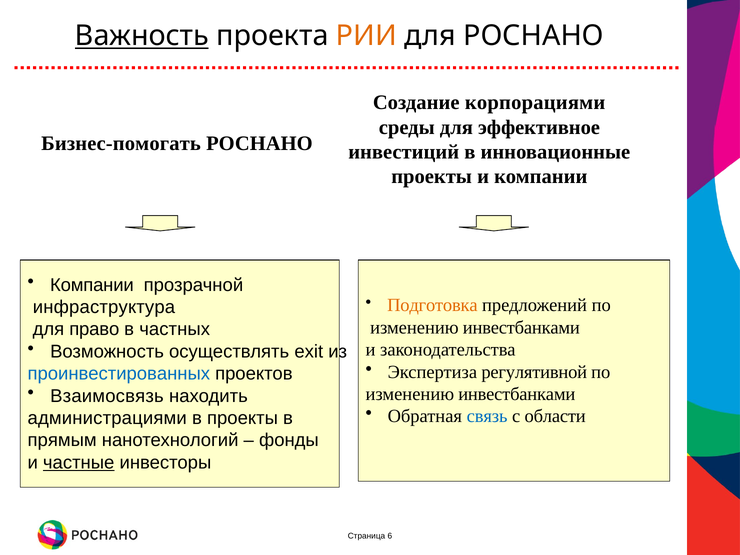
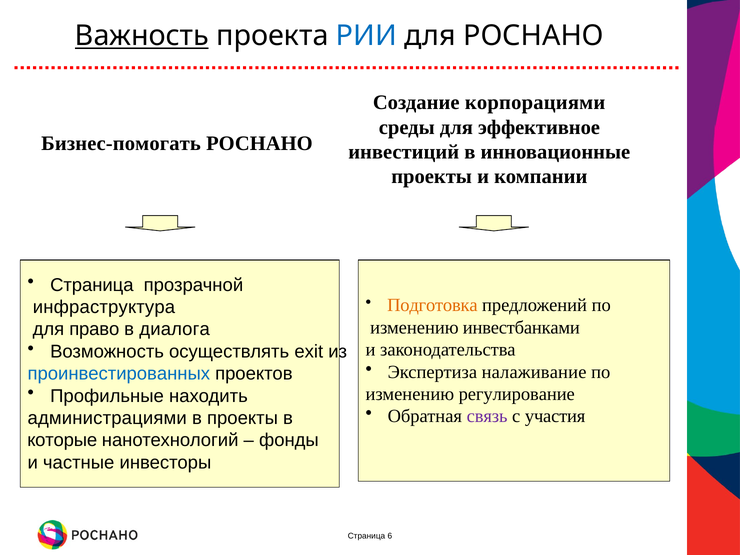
РИИ colour: orange -> blue (366, 36)
Компании: Компании -> Страница (92, 285)
частных: частных -> диалога (175, 329)
регулятивной: регулятивной -> налаживание (534, 372)
инвестбанками: инвестбанками -> регулирование (517, 394)
Взаимосвязь: Взаимосвязь -> Профильные (107, 396)
связь colour: blue -> purple (487, 416)
области: области -> участия (555, 416)
прямым: прямым -> которые (62, 440)
частные underline: present -> none (79, 463)
